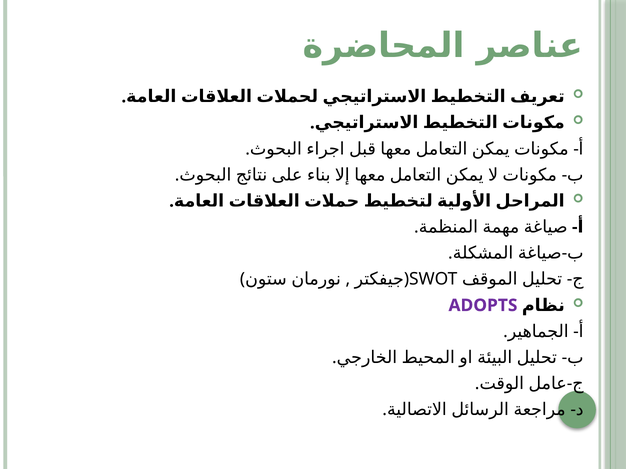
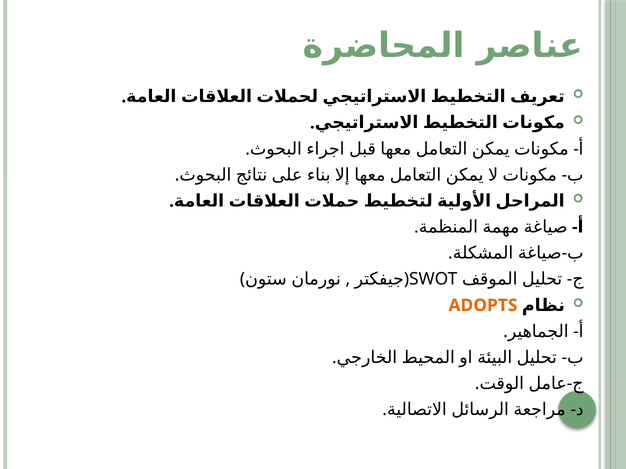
ADOPTS colour: purple -> orange (483, 306)
